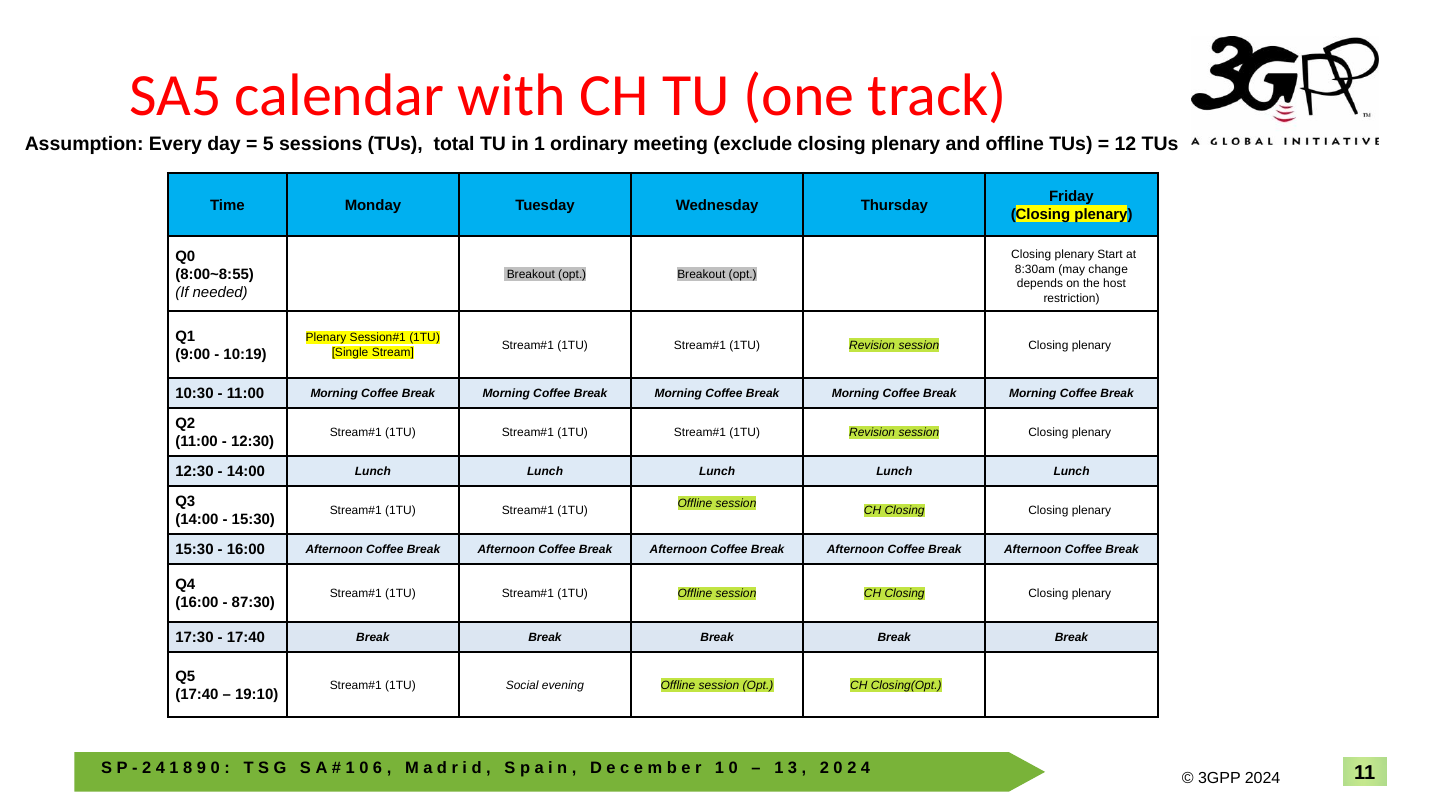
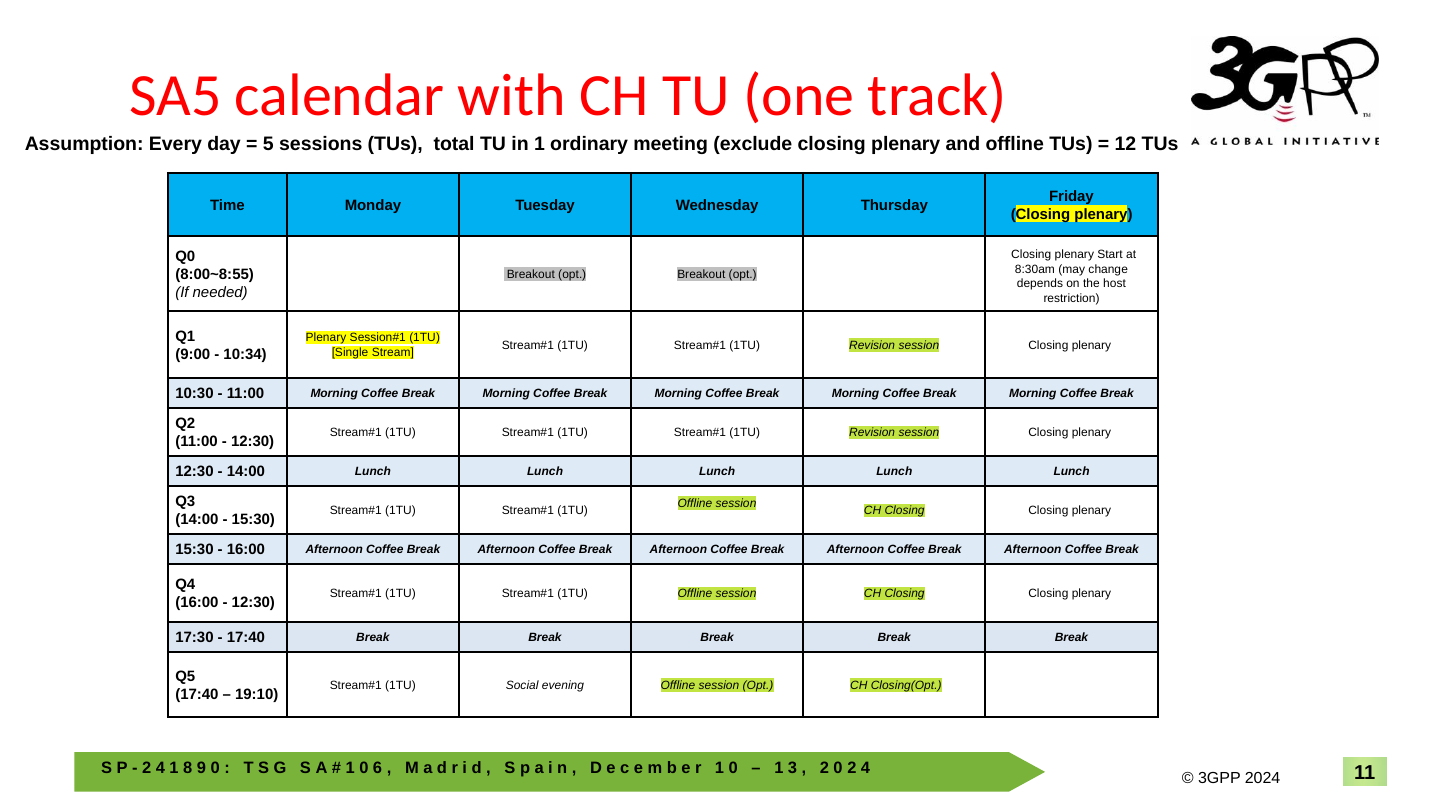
10:19: 10:19 -> 10:34 (245, 354)
87:30: 87:30 -> 12:30 (253, 603)
